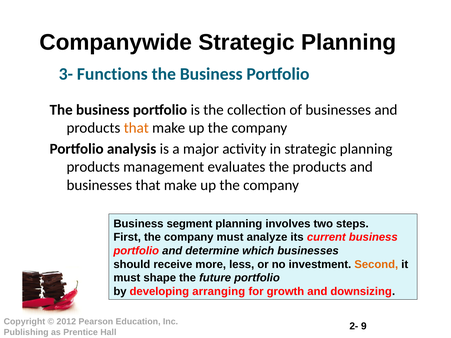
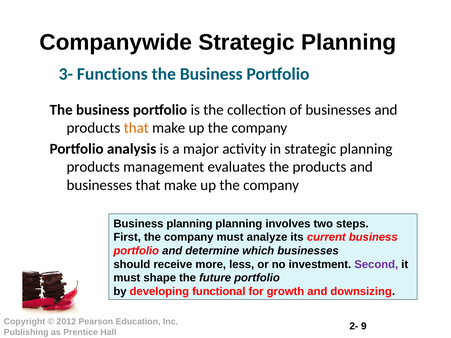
Business segment: segment -> planning (189, 224)
Second colour: orange -> purple (376, 264)
arranging: arranging -> functional (219, 292)
